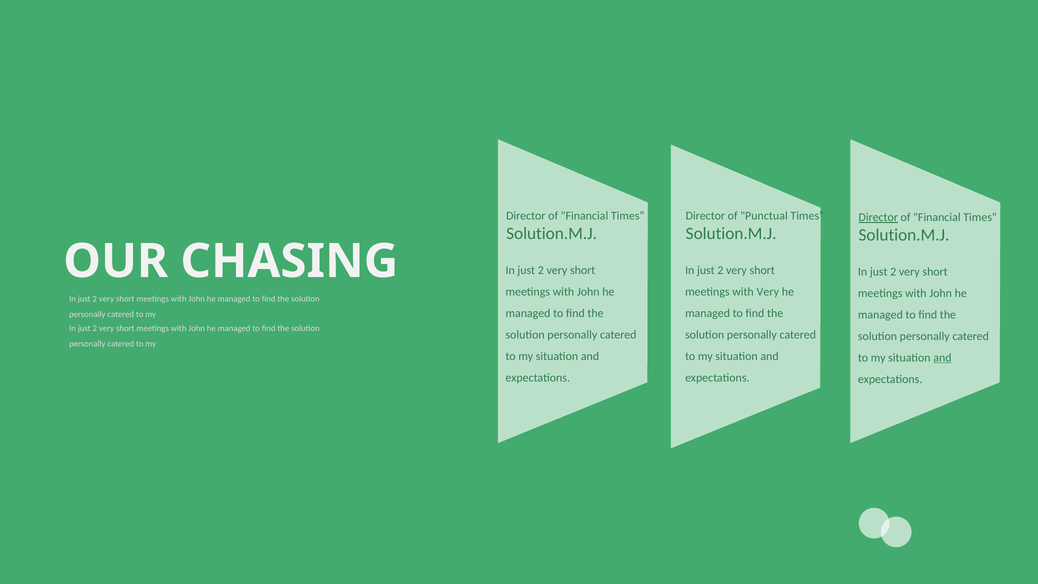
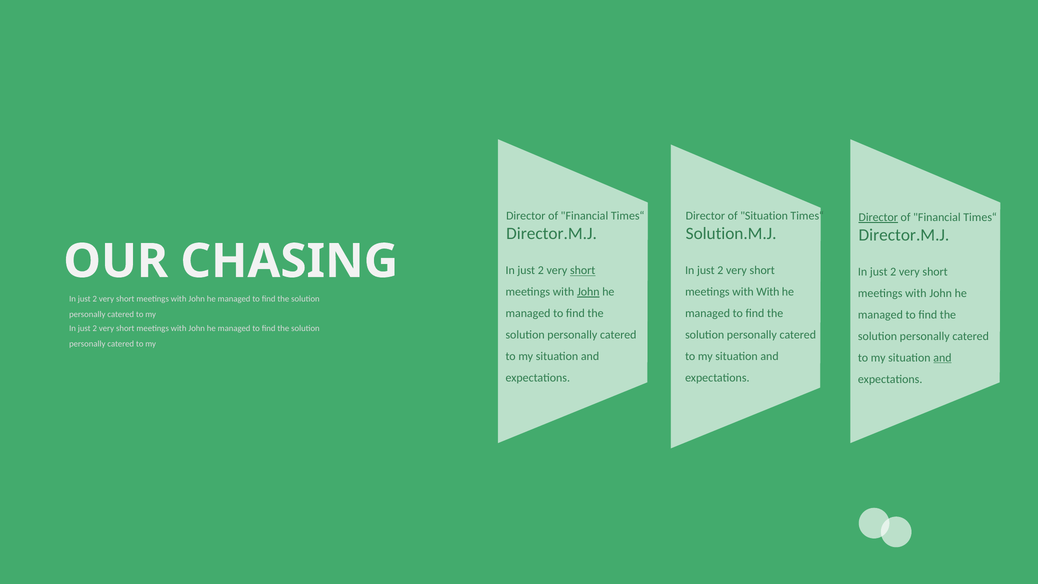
of Punctual: Punctual -> Situation (764, 216)
Solution.M.J: Solution.M.J -> Director.M.J (552, 234)
Solution.M.J: Solution.M.J -> Director.M.J (904, 235)
short underline: none -> present (583, 270)
John underline: none -> present (588, 292)
with Very: Very -> With (768, 292)
